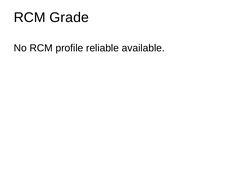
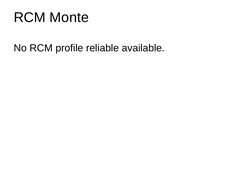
Grade: Grade -> Monte (69, 17)
